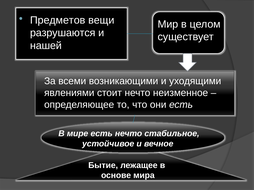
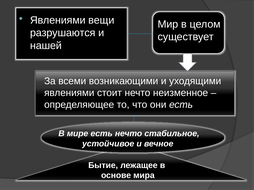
Предметов: Предметов -> Явлениями (58, 20)
